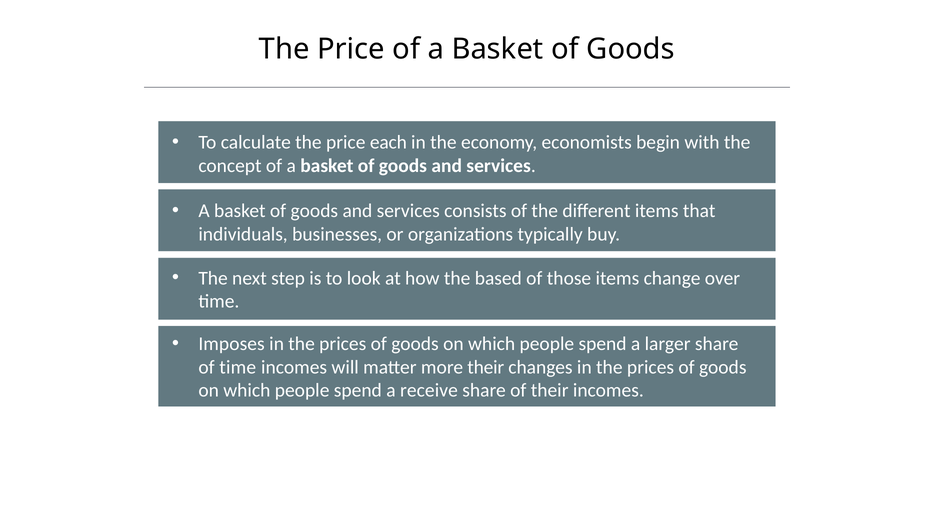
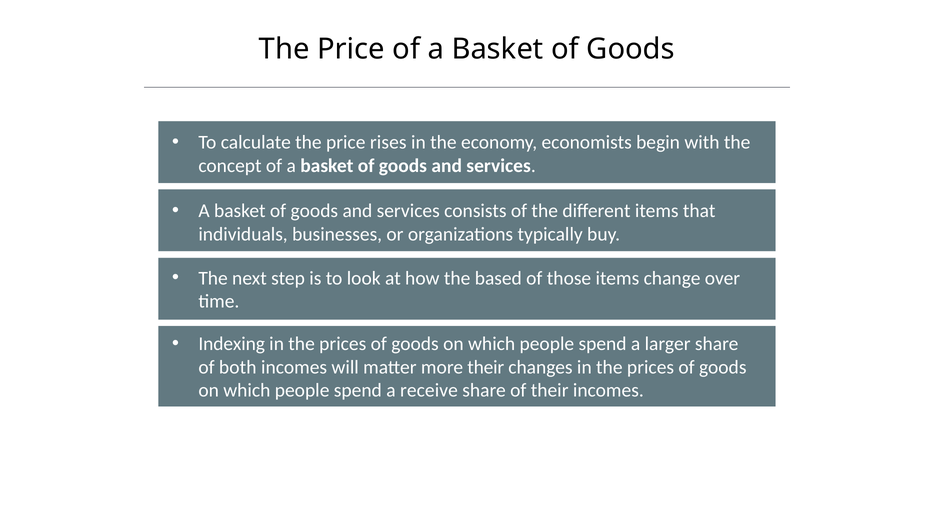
each: each -> rises (388, 142)
Imposes: Imposes -> Indexing (232, 343)
of time: time -> both (238, 367)
